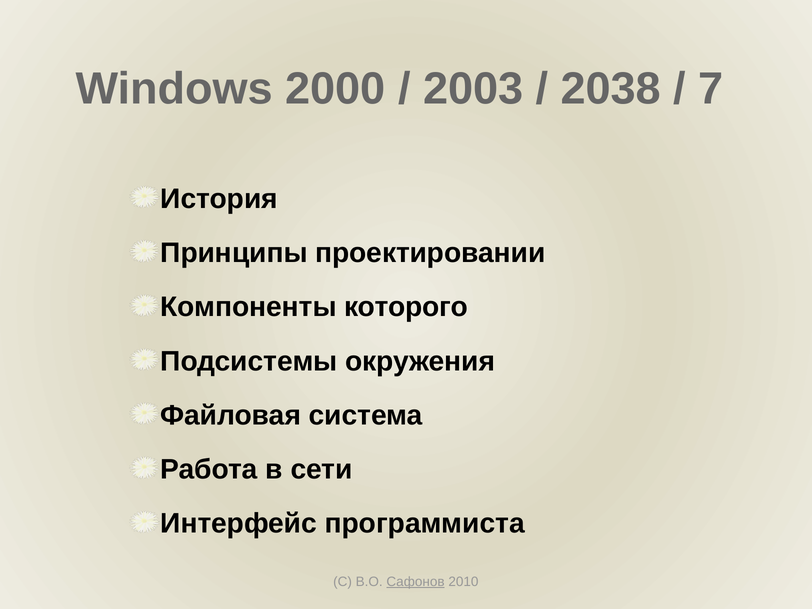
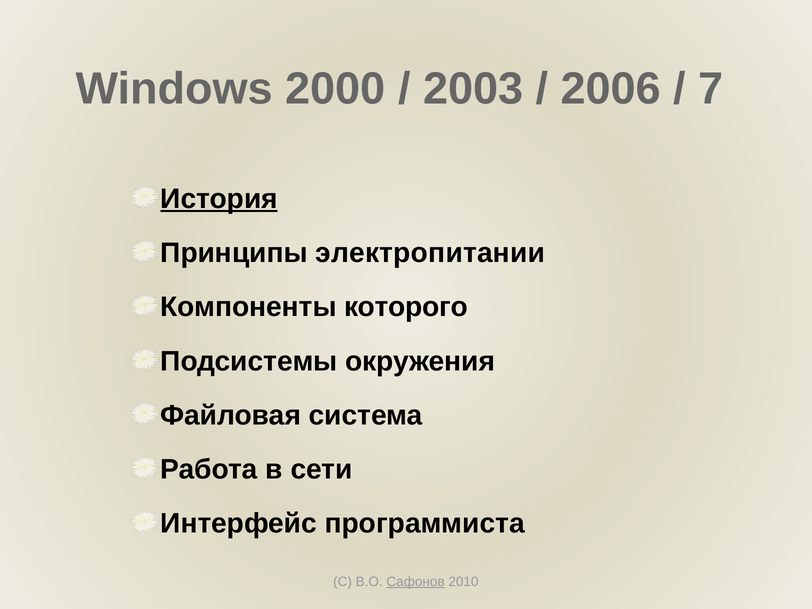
2038: 2038 -> 2006 (611, 89)
История underline: none -> present (219, 199)
проектировании: проектировании -> электропитании (430, 253)
